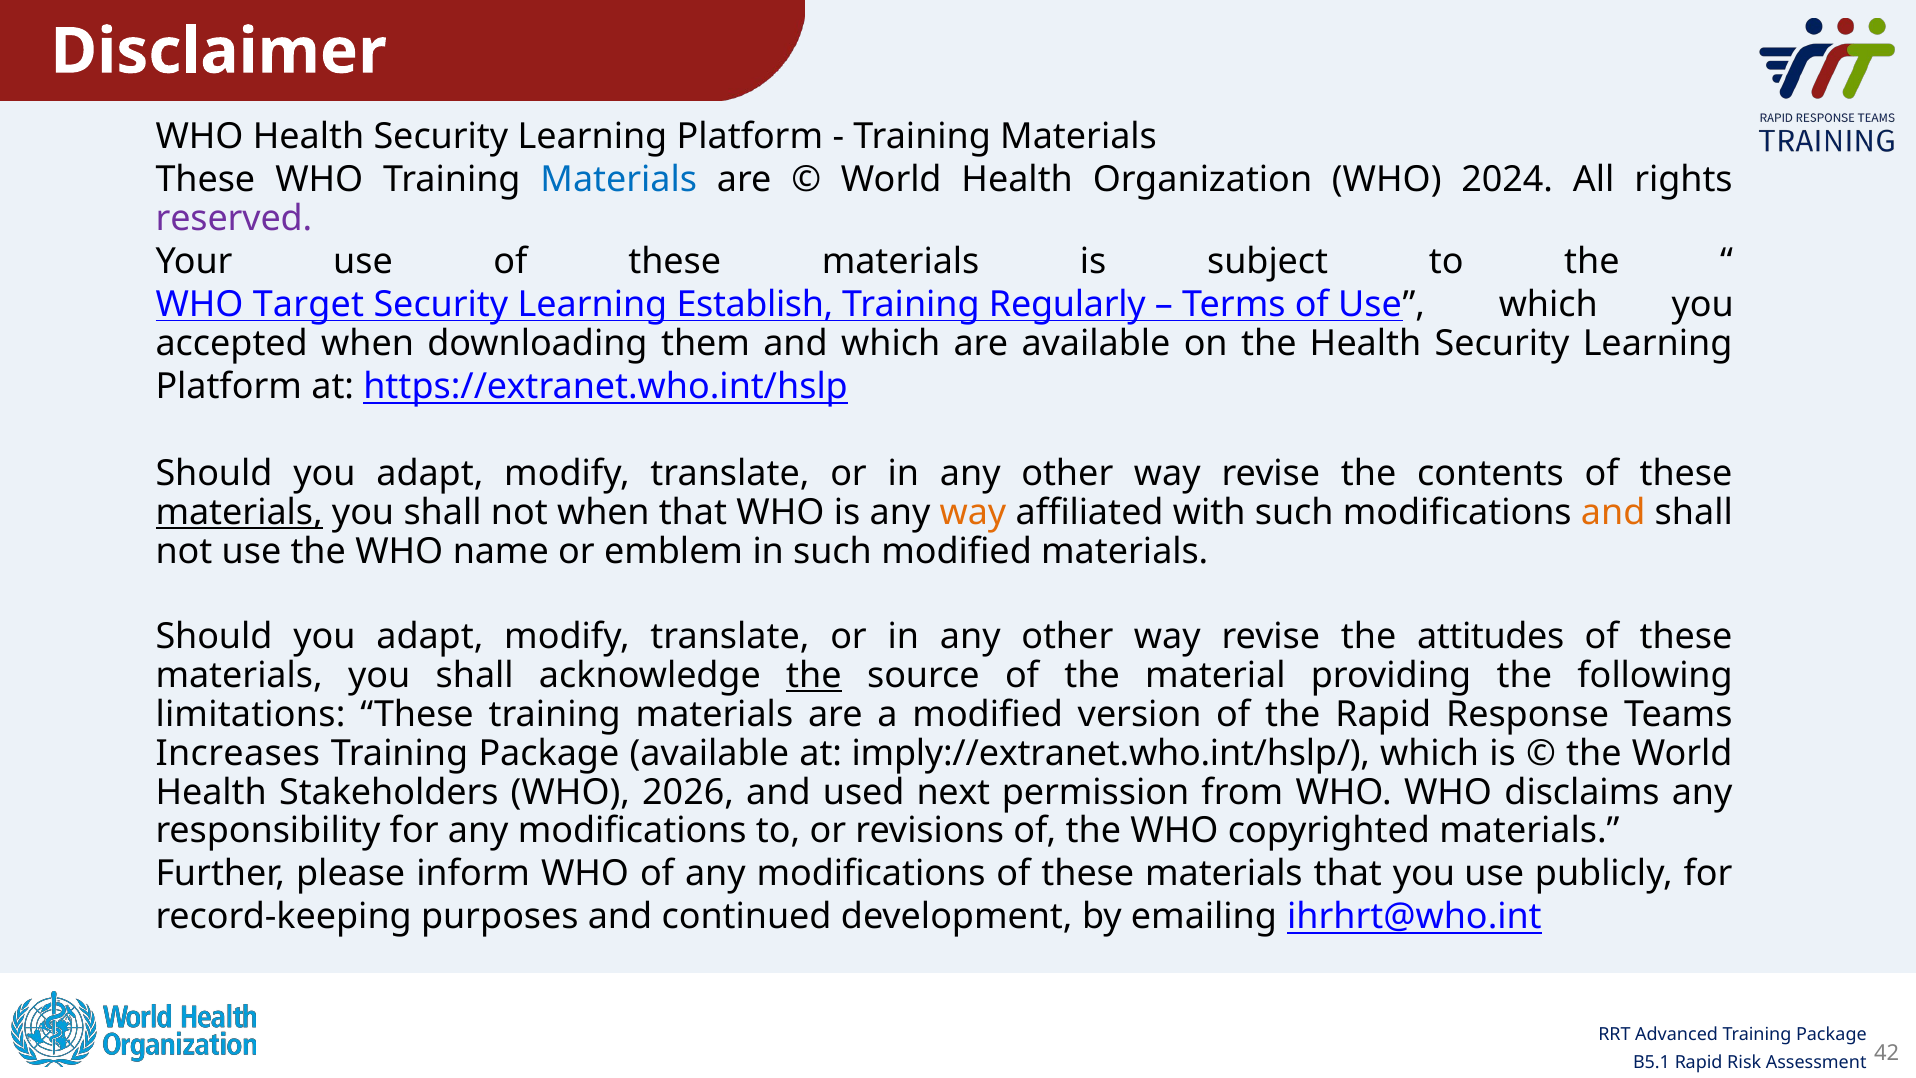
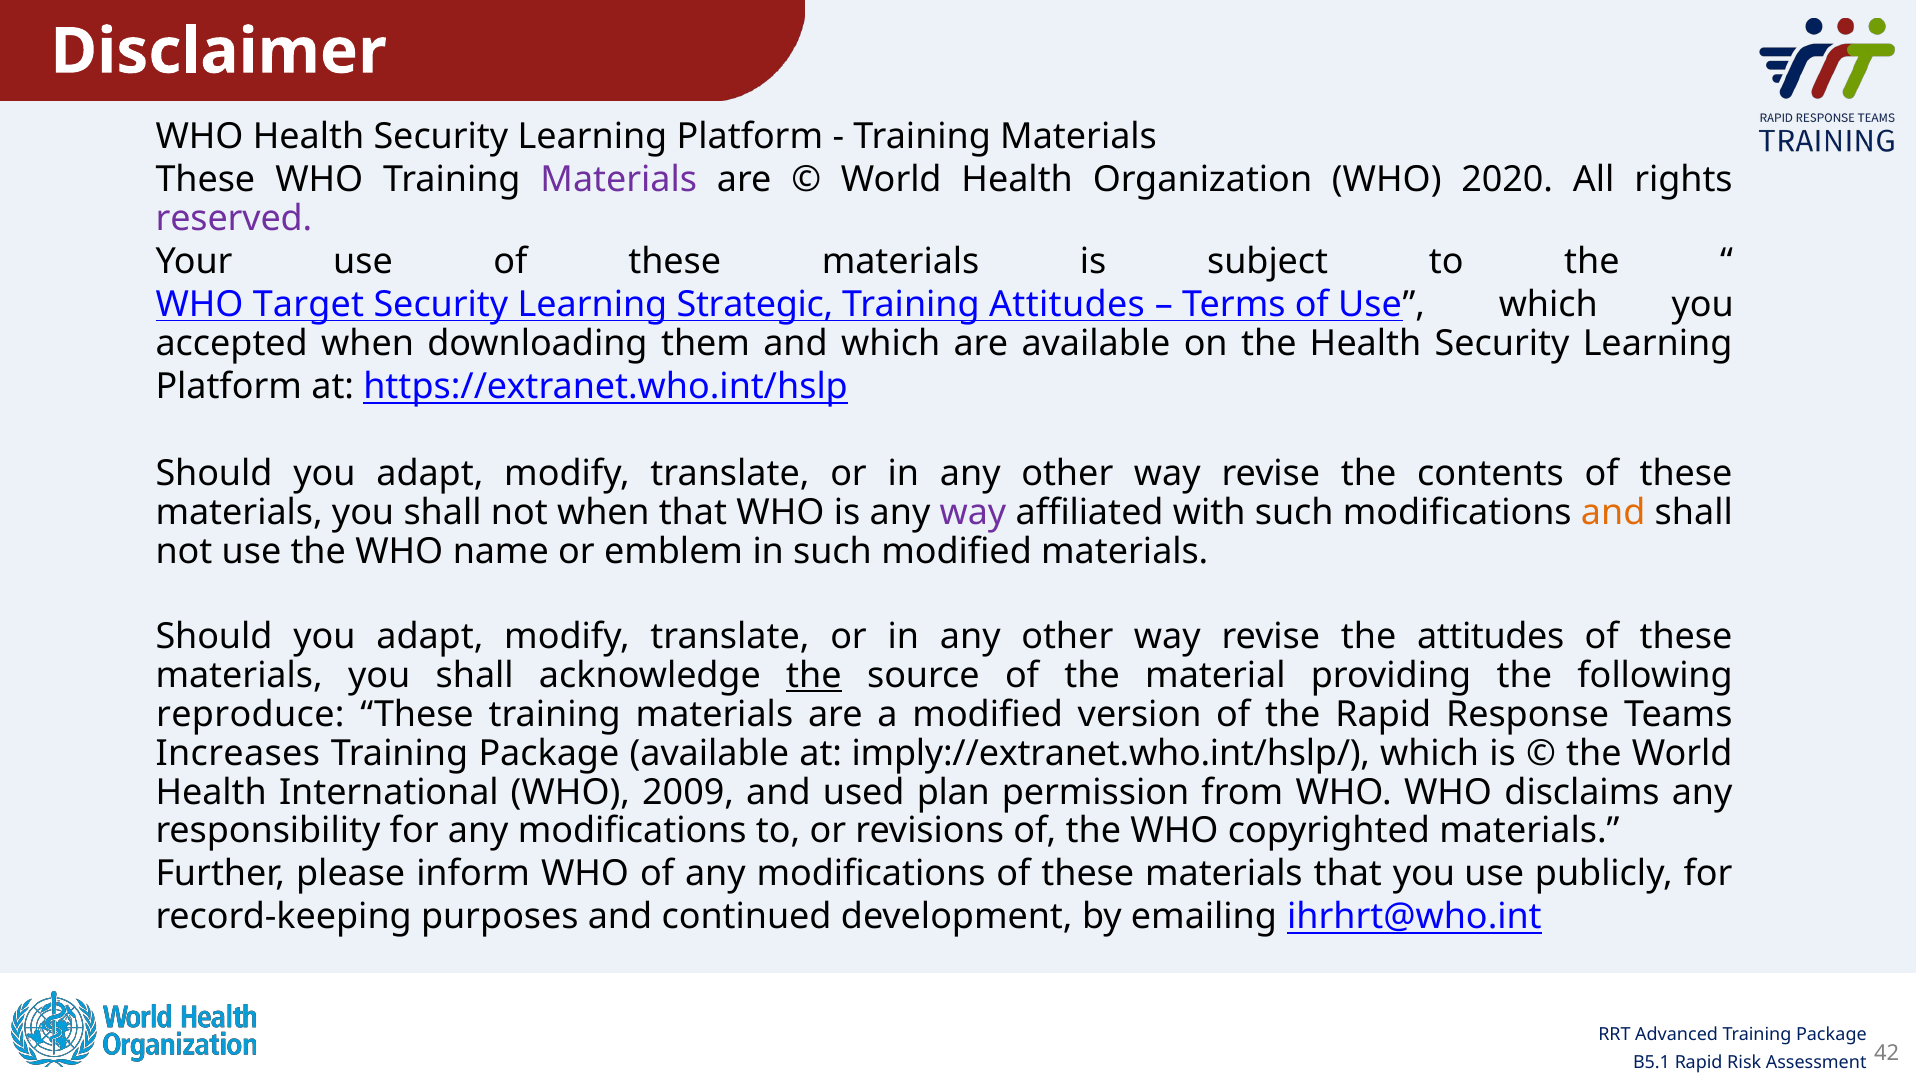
Materials colour: blue -> purple (619, 180)
2024: 2024 -> 2020 (1507, 180)
Establish: Establish -> Strategic (755, 304)
Training Regularly: Regularly -> Attitudes (1067, 304)
materials underline: present -> none (239, 512)
way colour: orange -> purple (973, 512)
limitations: limitations -> reproduce (250, 714)
Stakeholders: Stakeholders -> International (389, 792)
2026: 2026 -> 2009 (688, 792)
next: next -> plan (953, 792)
